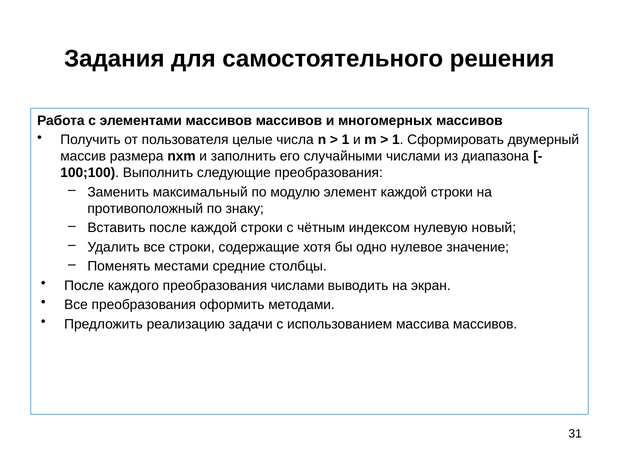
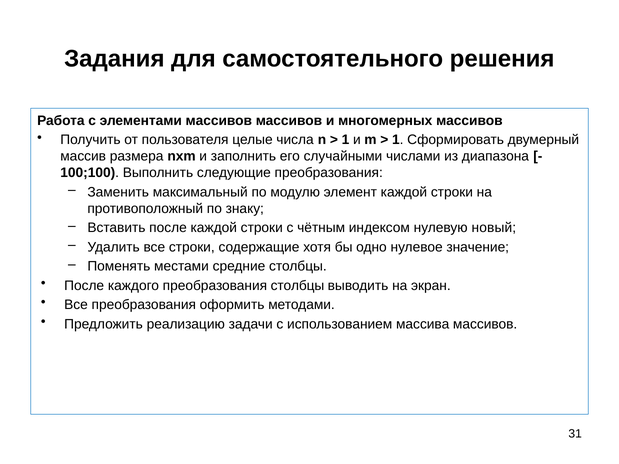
преобразования числами: числами -> столбцы (298, 286)
